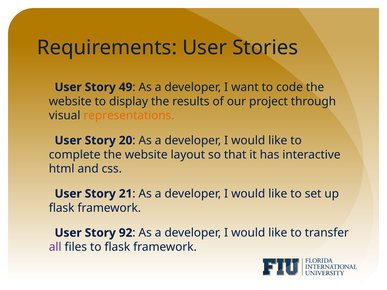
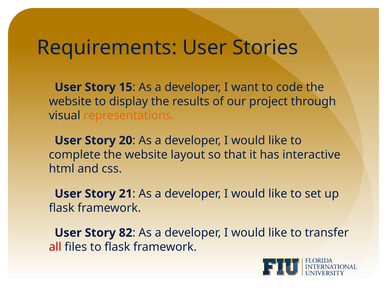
49: 49 -> 15 (126, 87)
92: 92 -> 82 (126, 233)
all colour: purple -> red (55, 247)
